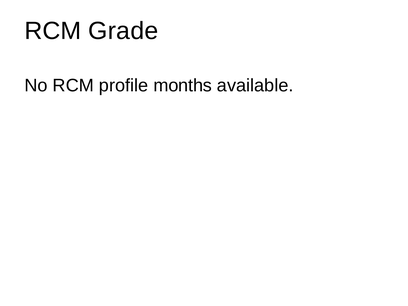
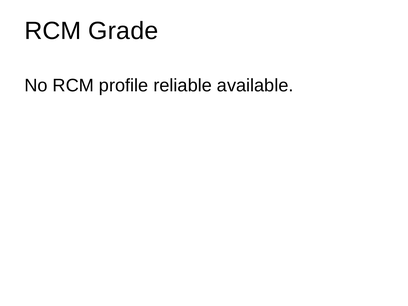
months: months -> reliable (183, 86)
